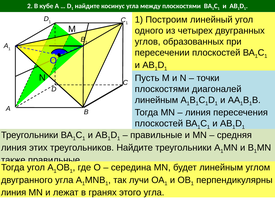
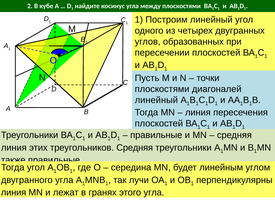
линейным: линейным -> линейный (156, 100)
треугольников Найдите: Найдите -> Средняя (135, 148)
